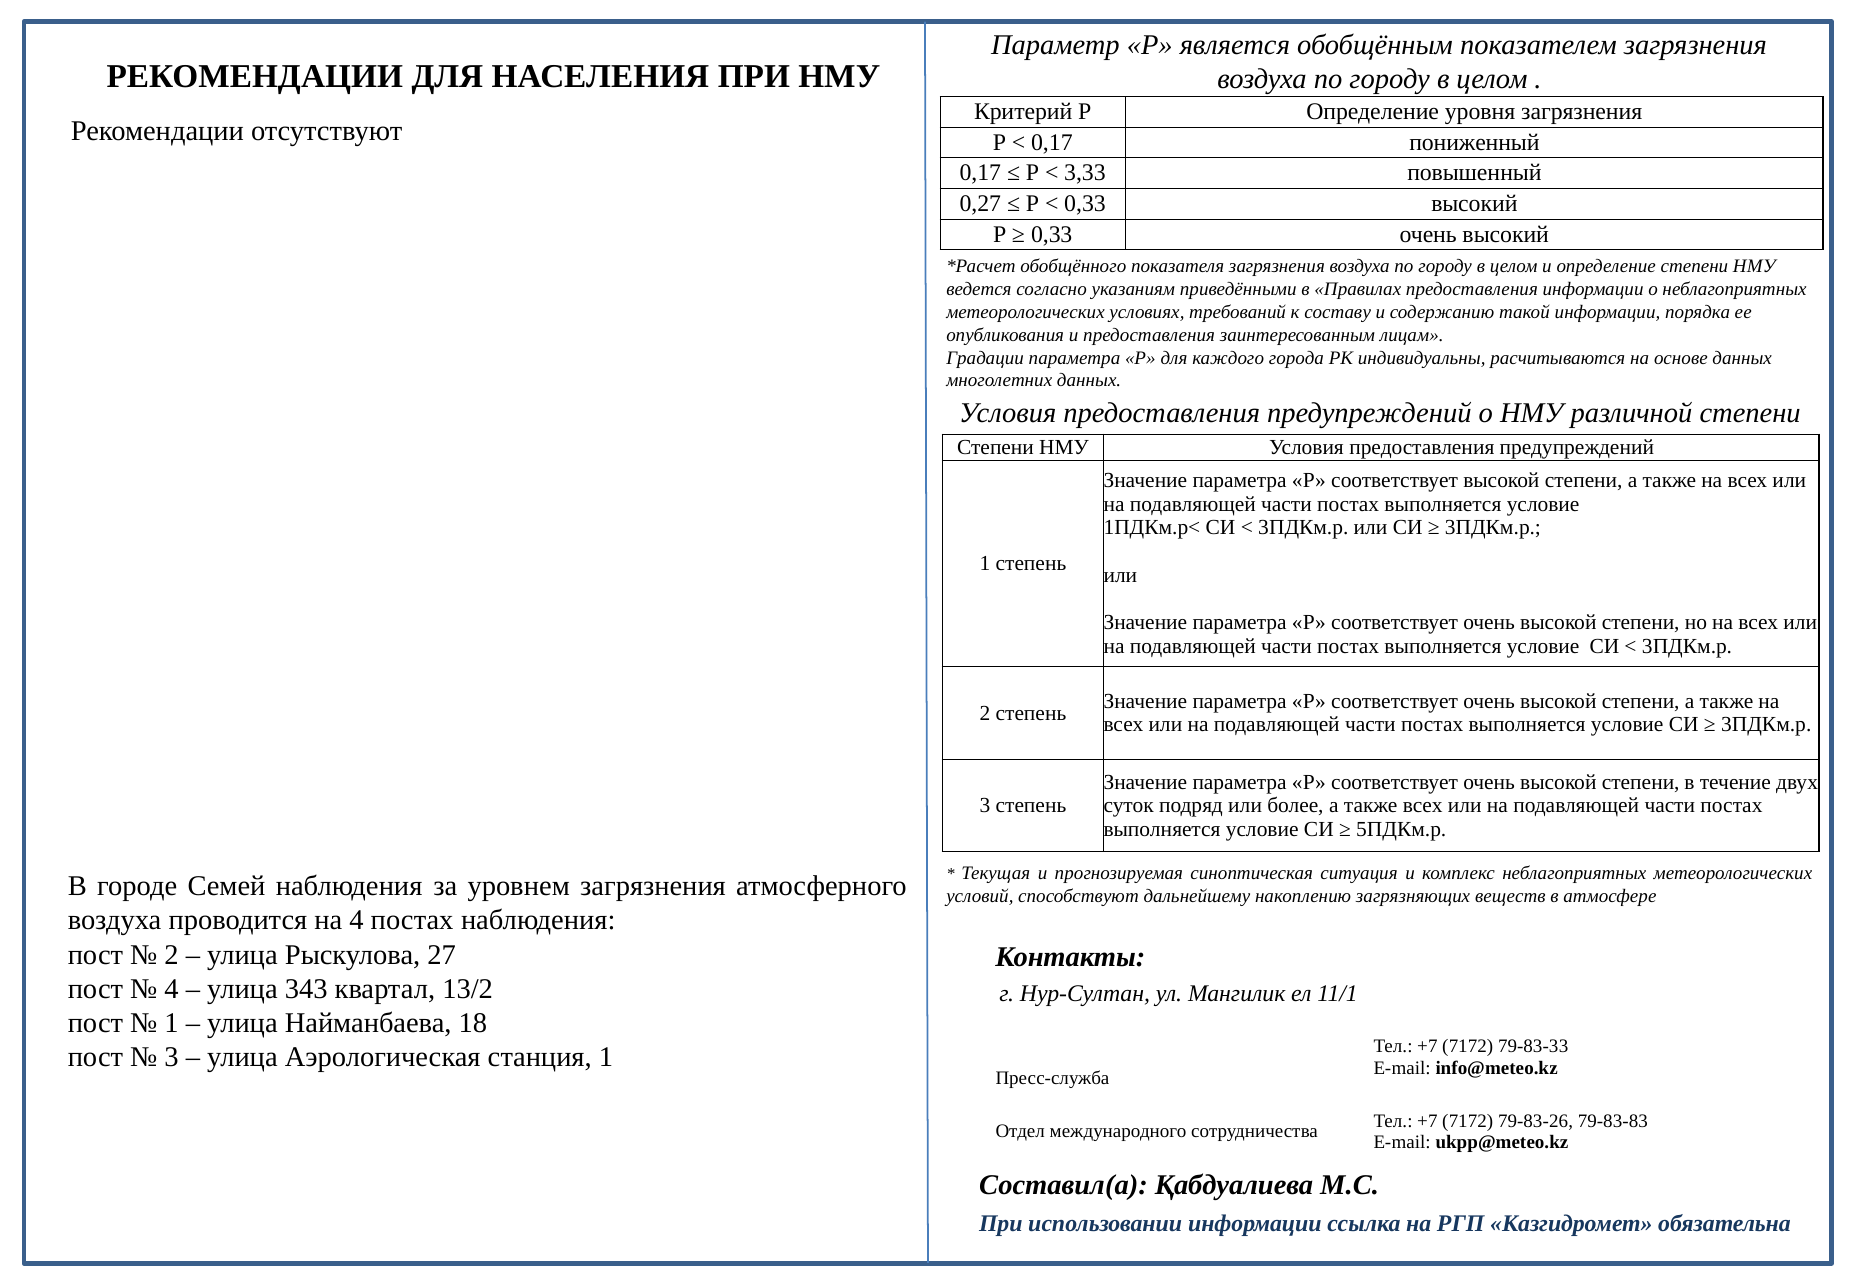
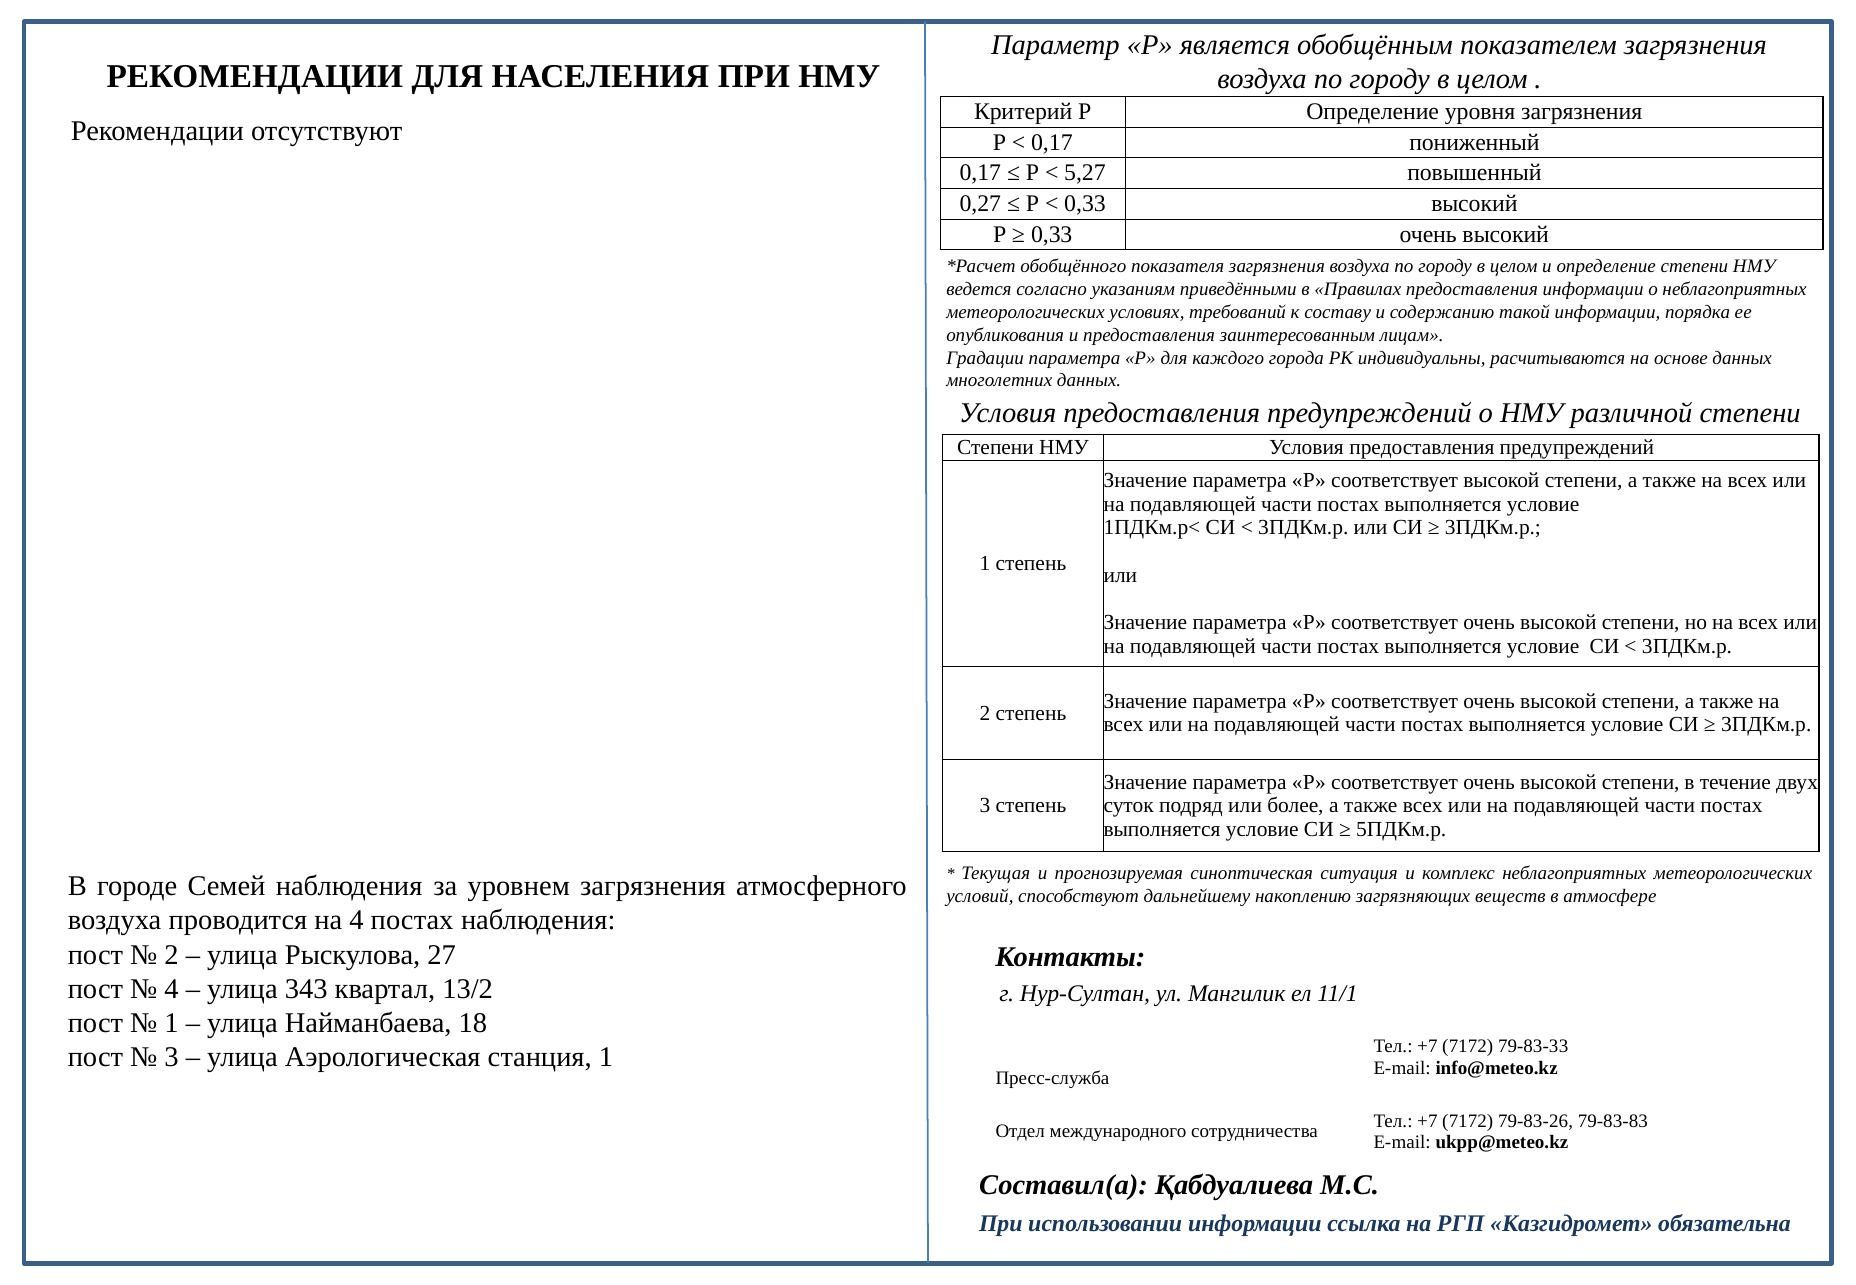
3,33: 3,33 -> 5,27 (1085, 173)
